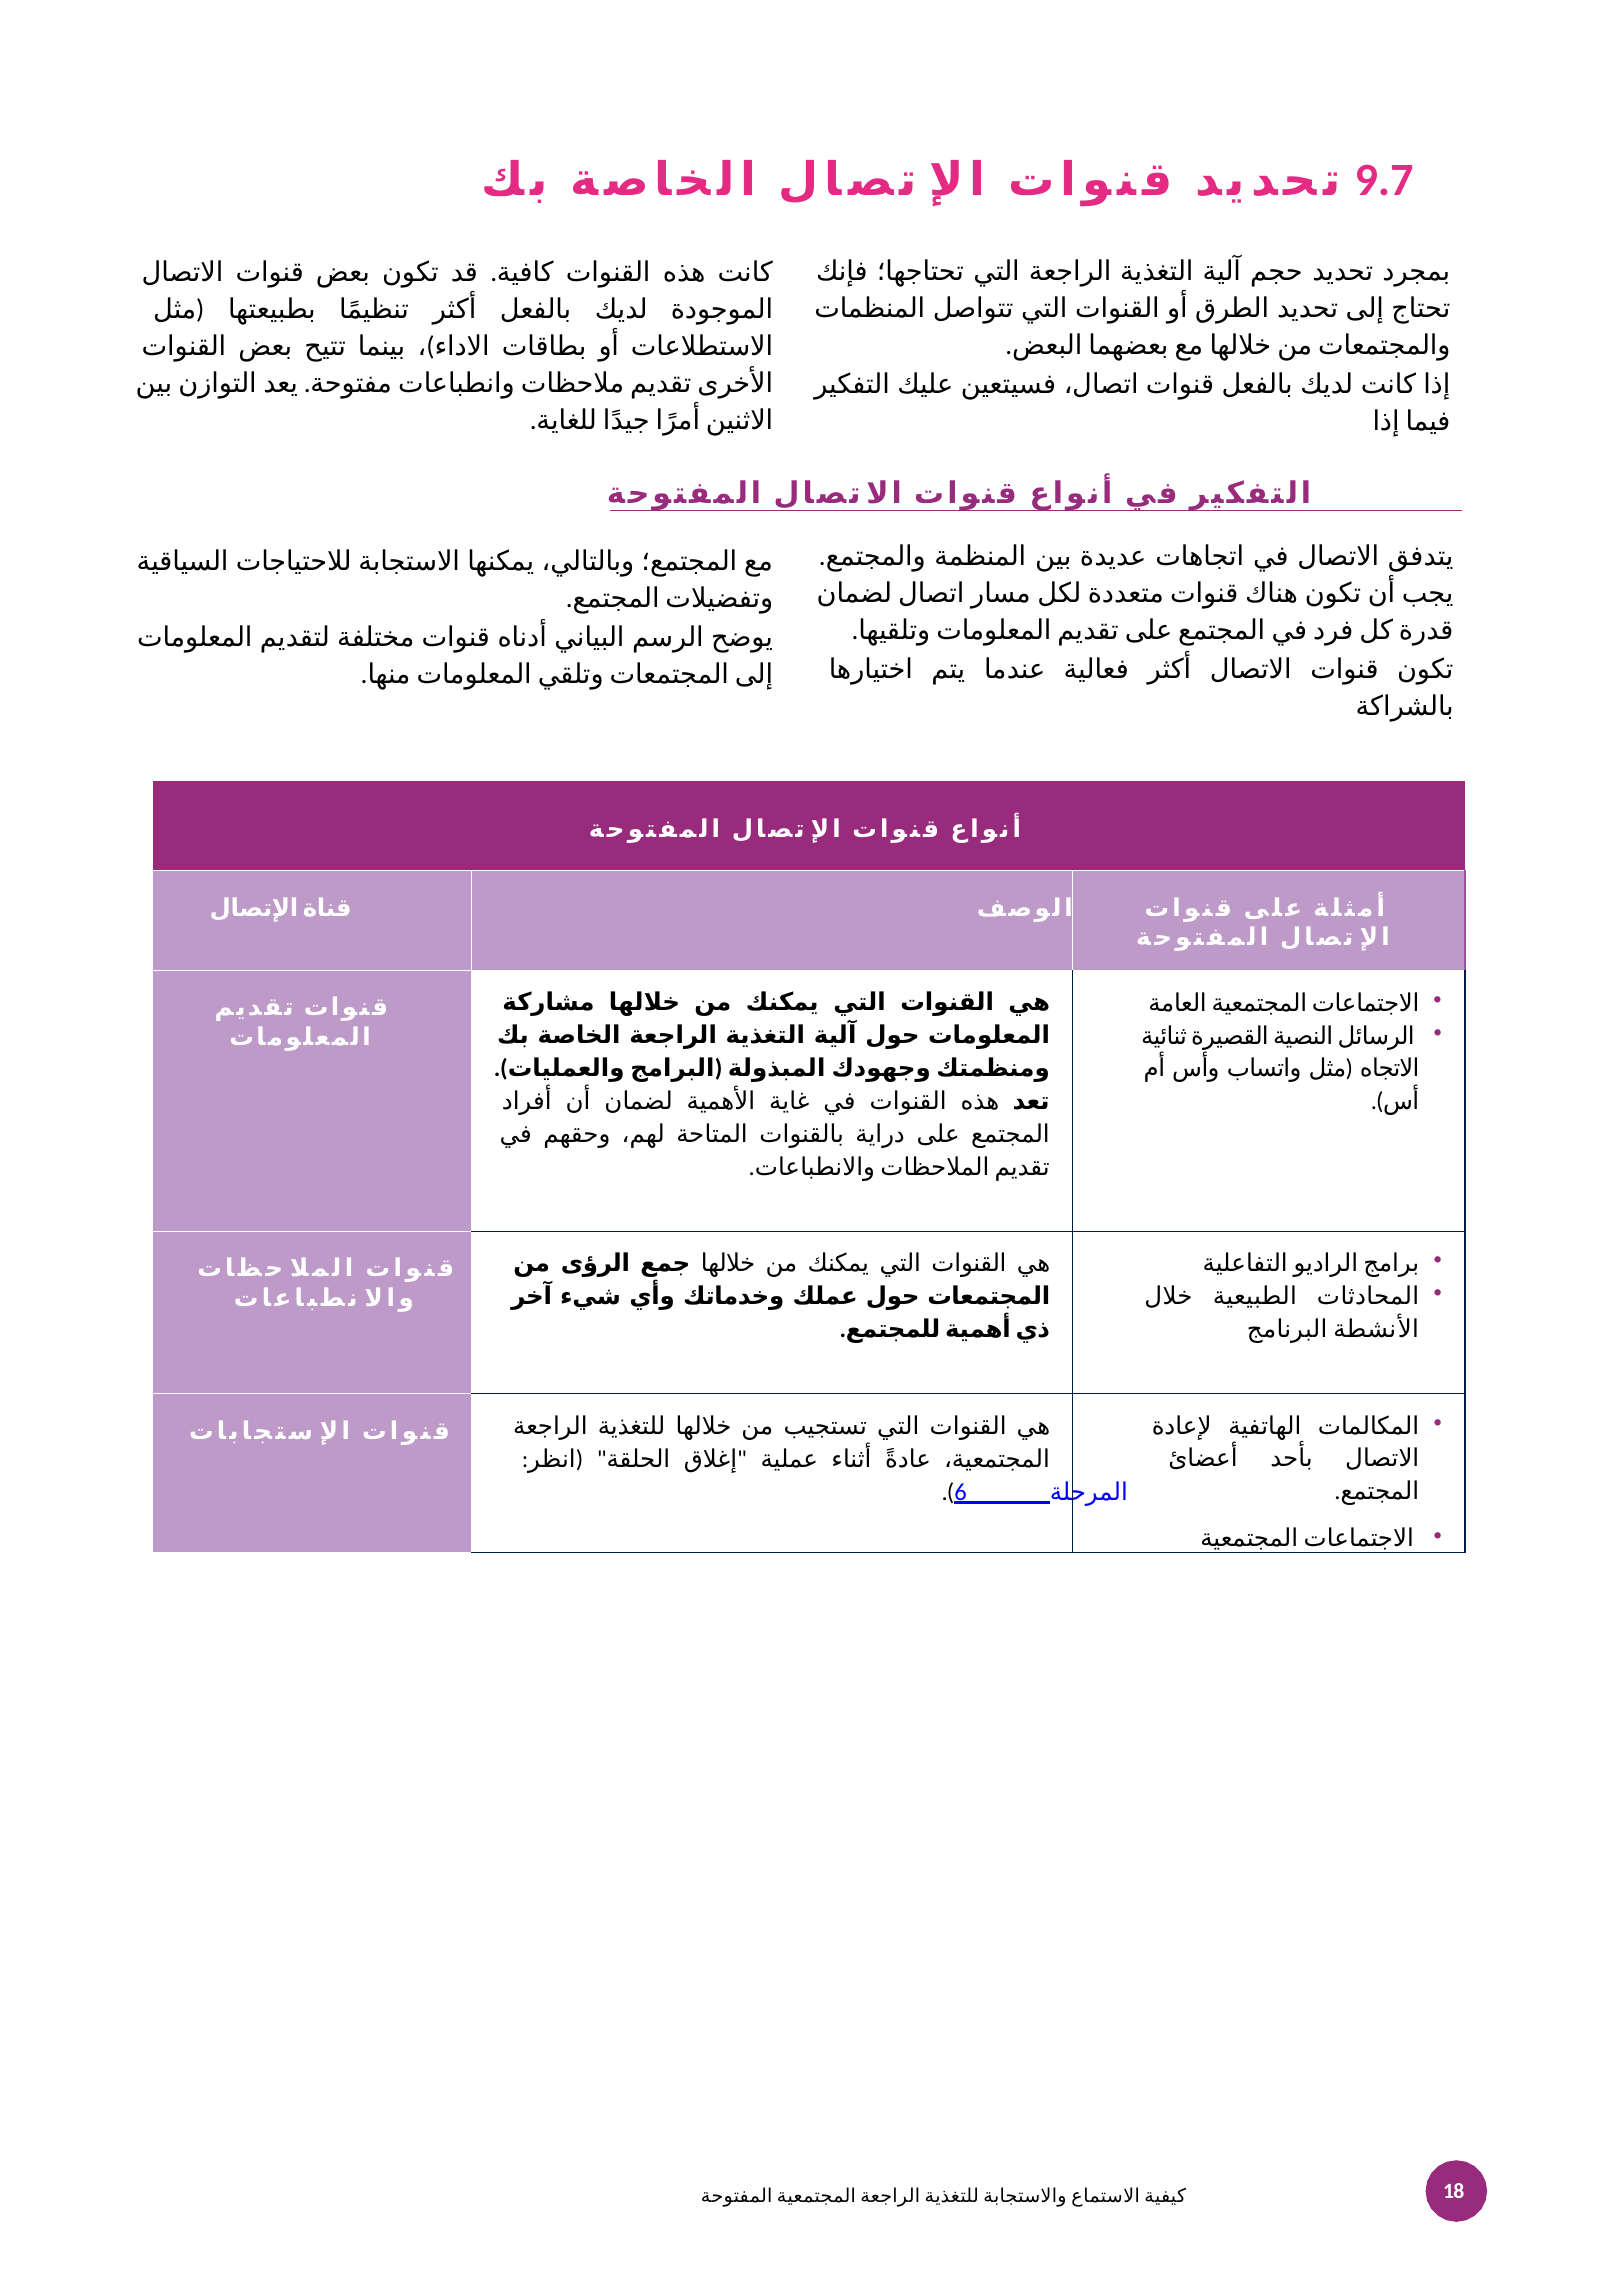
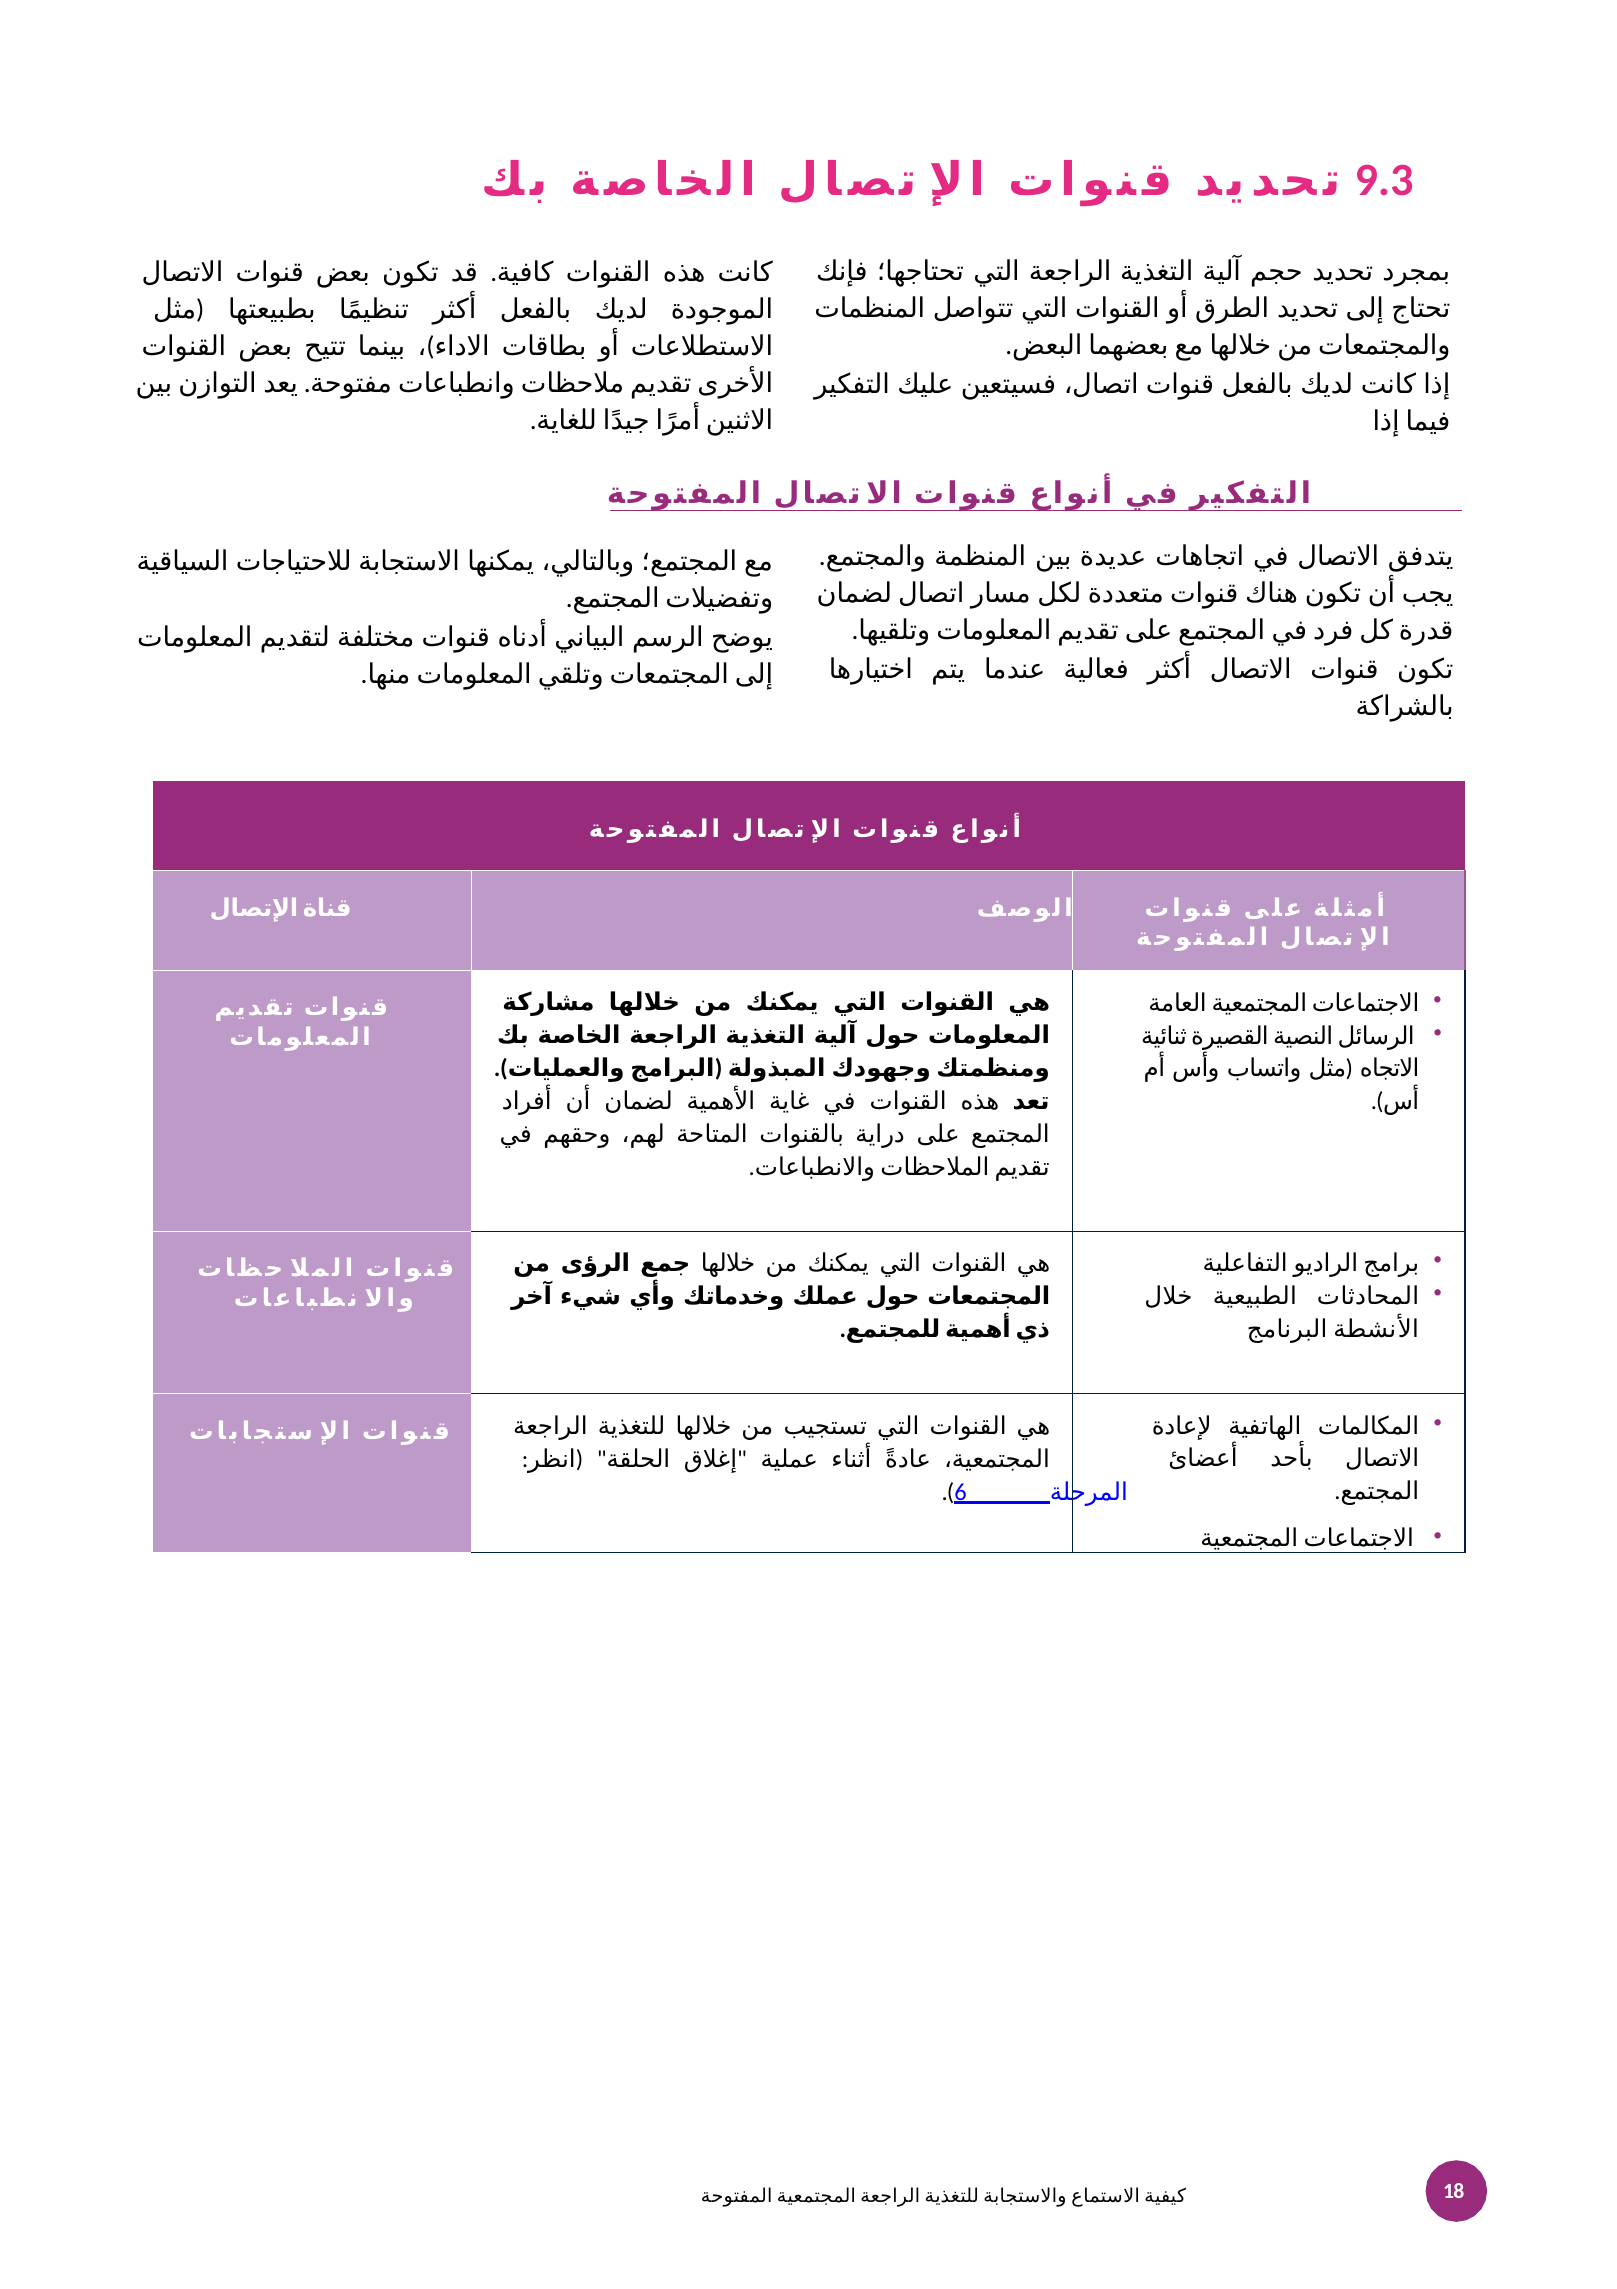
9.7: 9.7 -> 9.3 (1384, 180)
